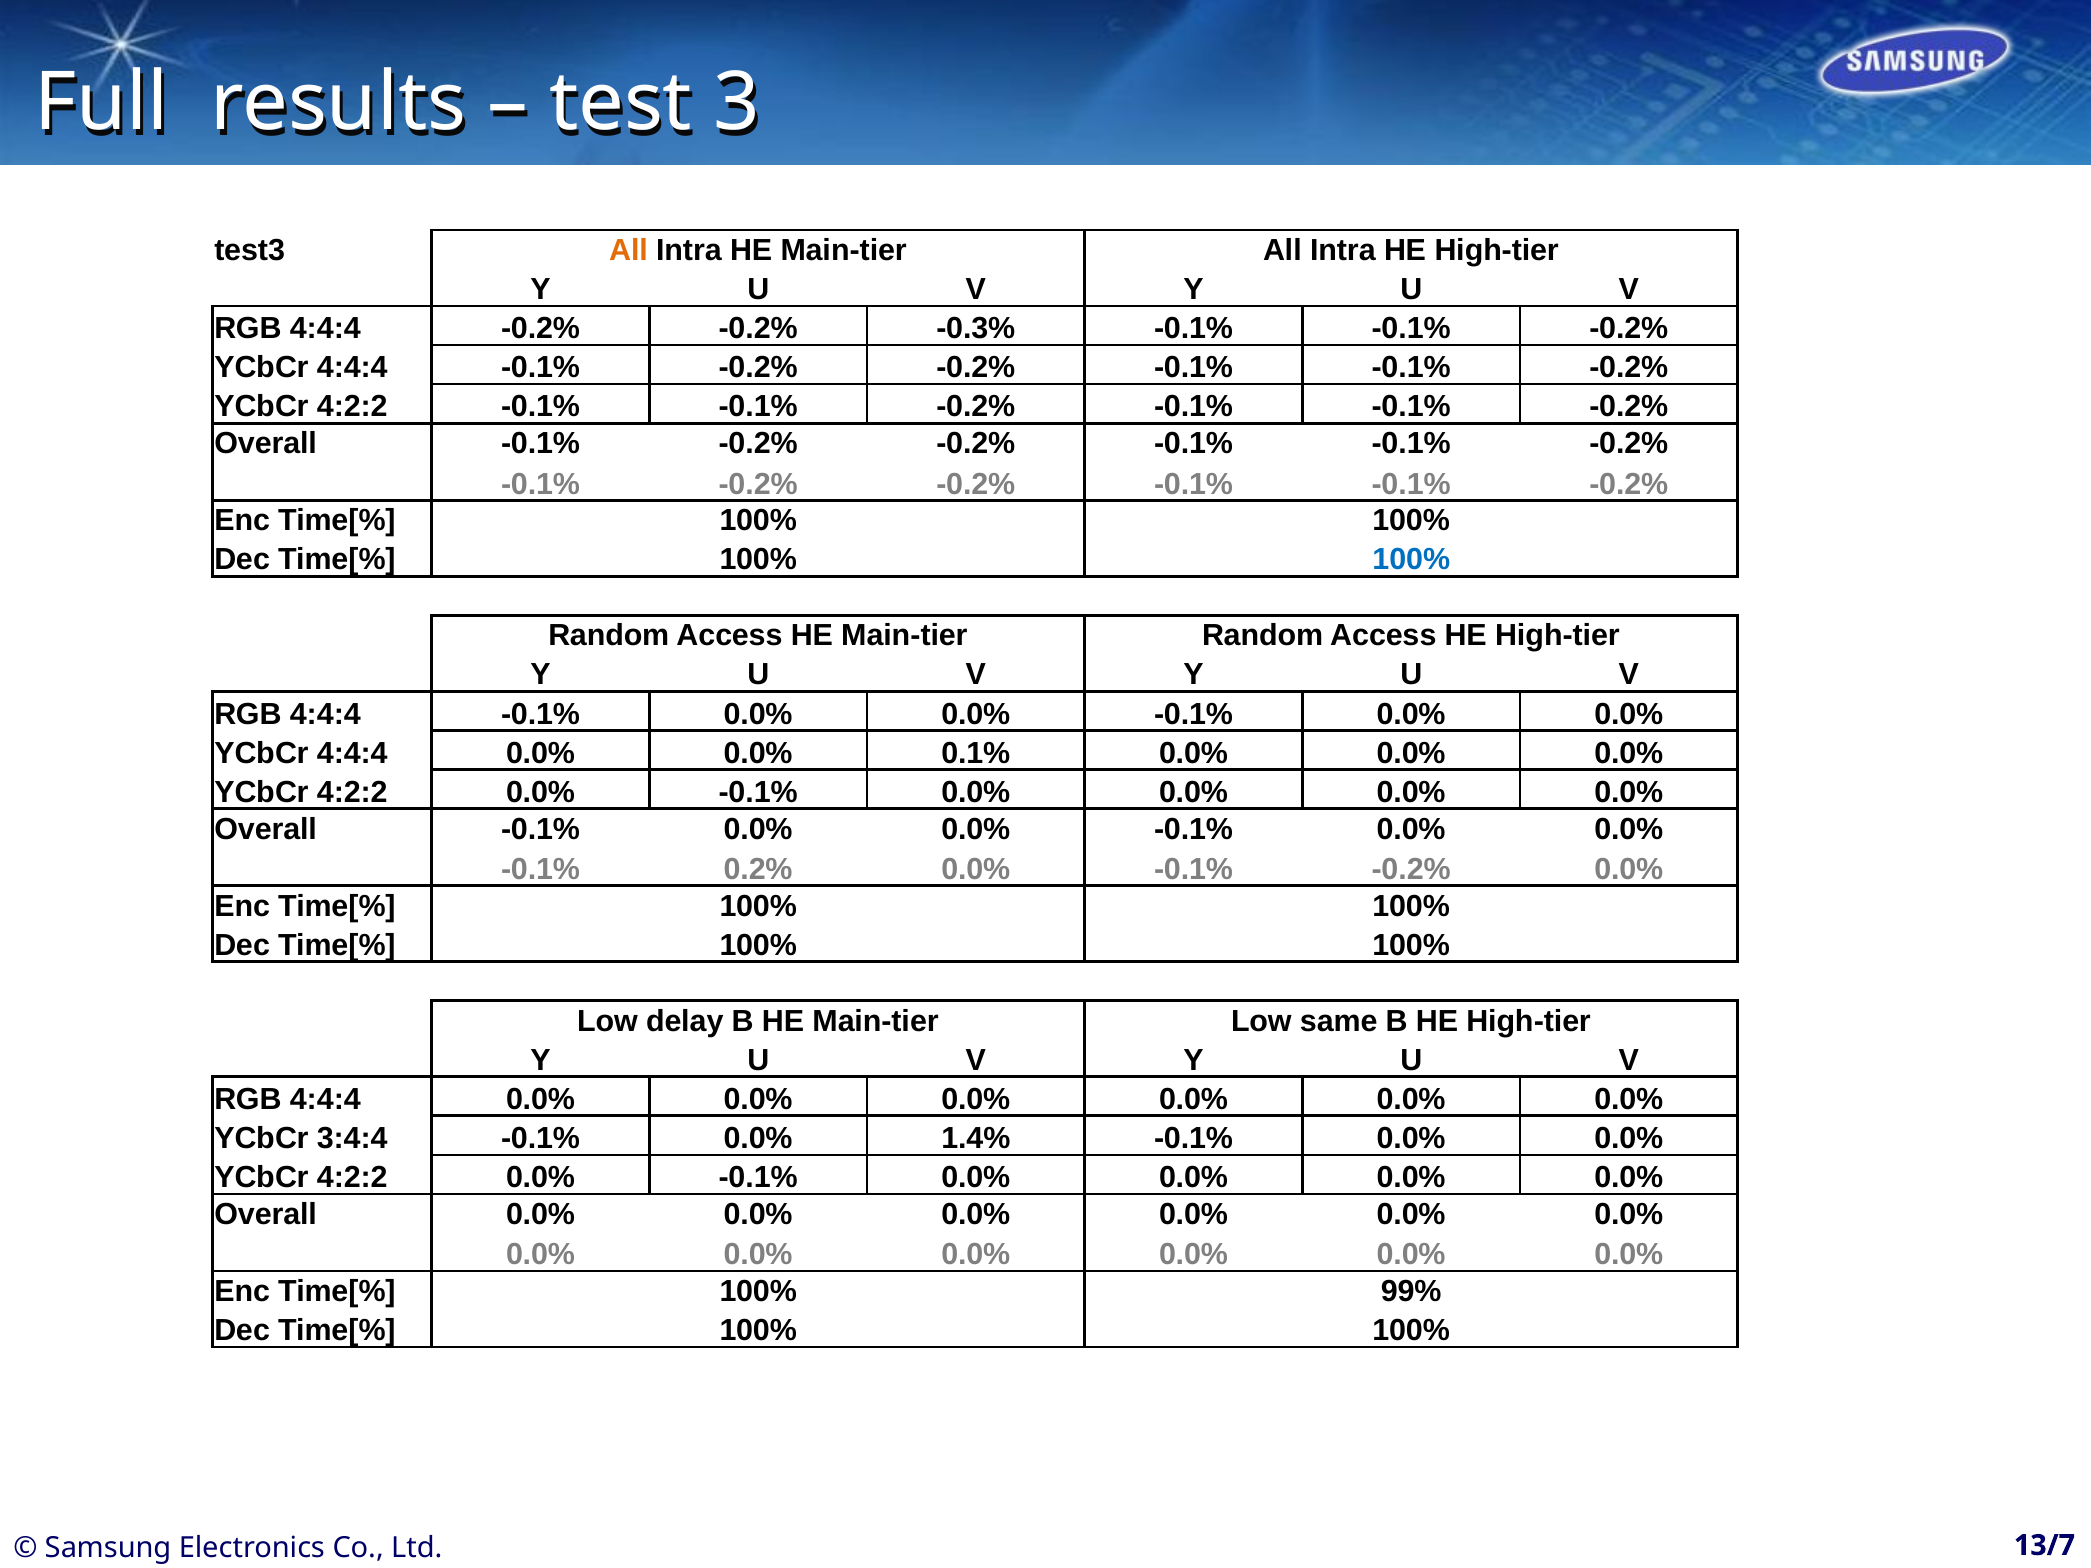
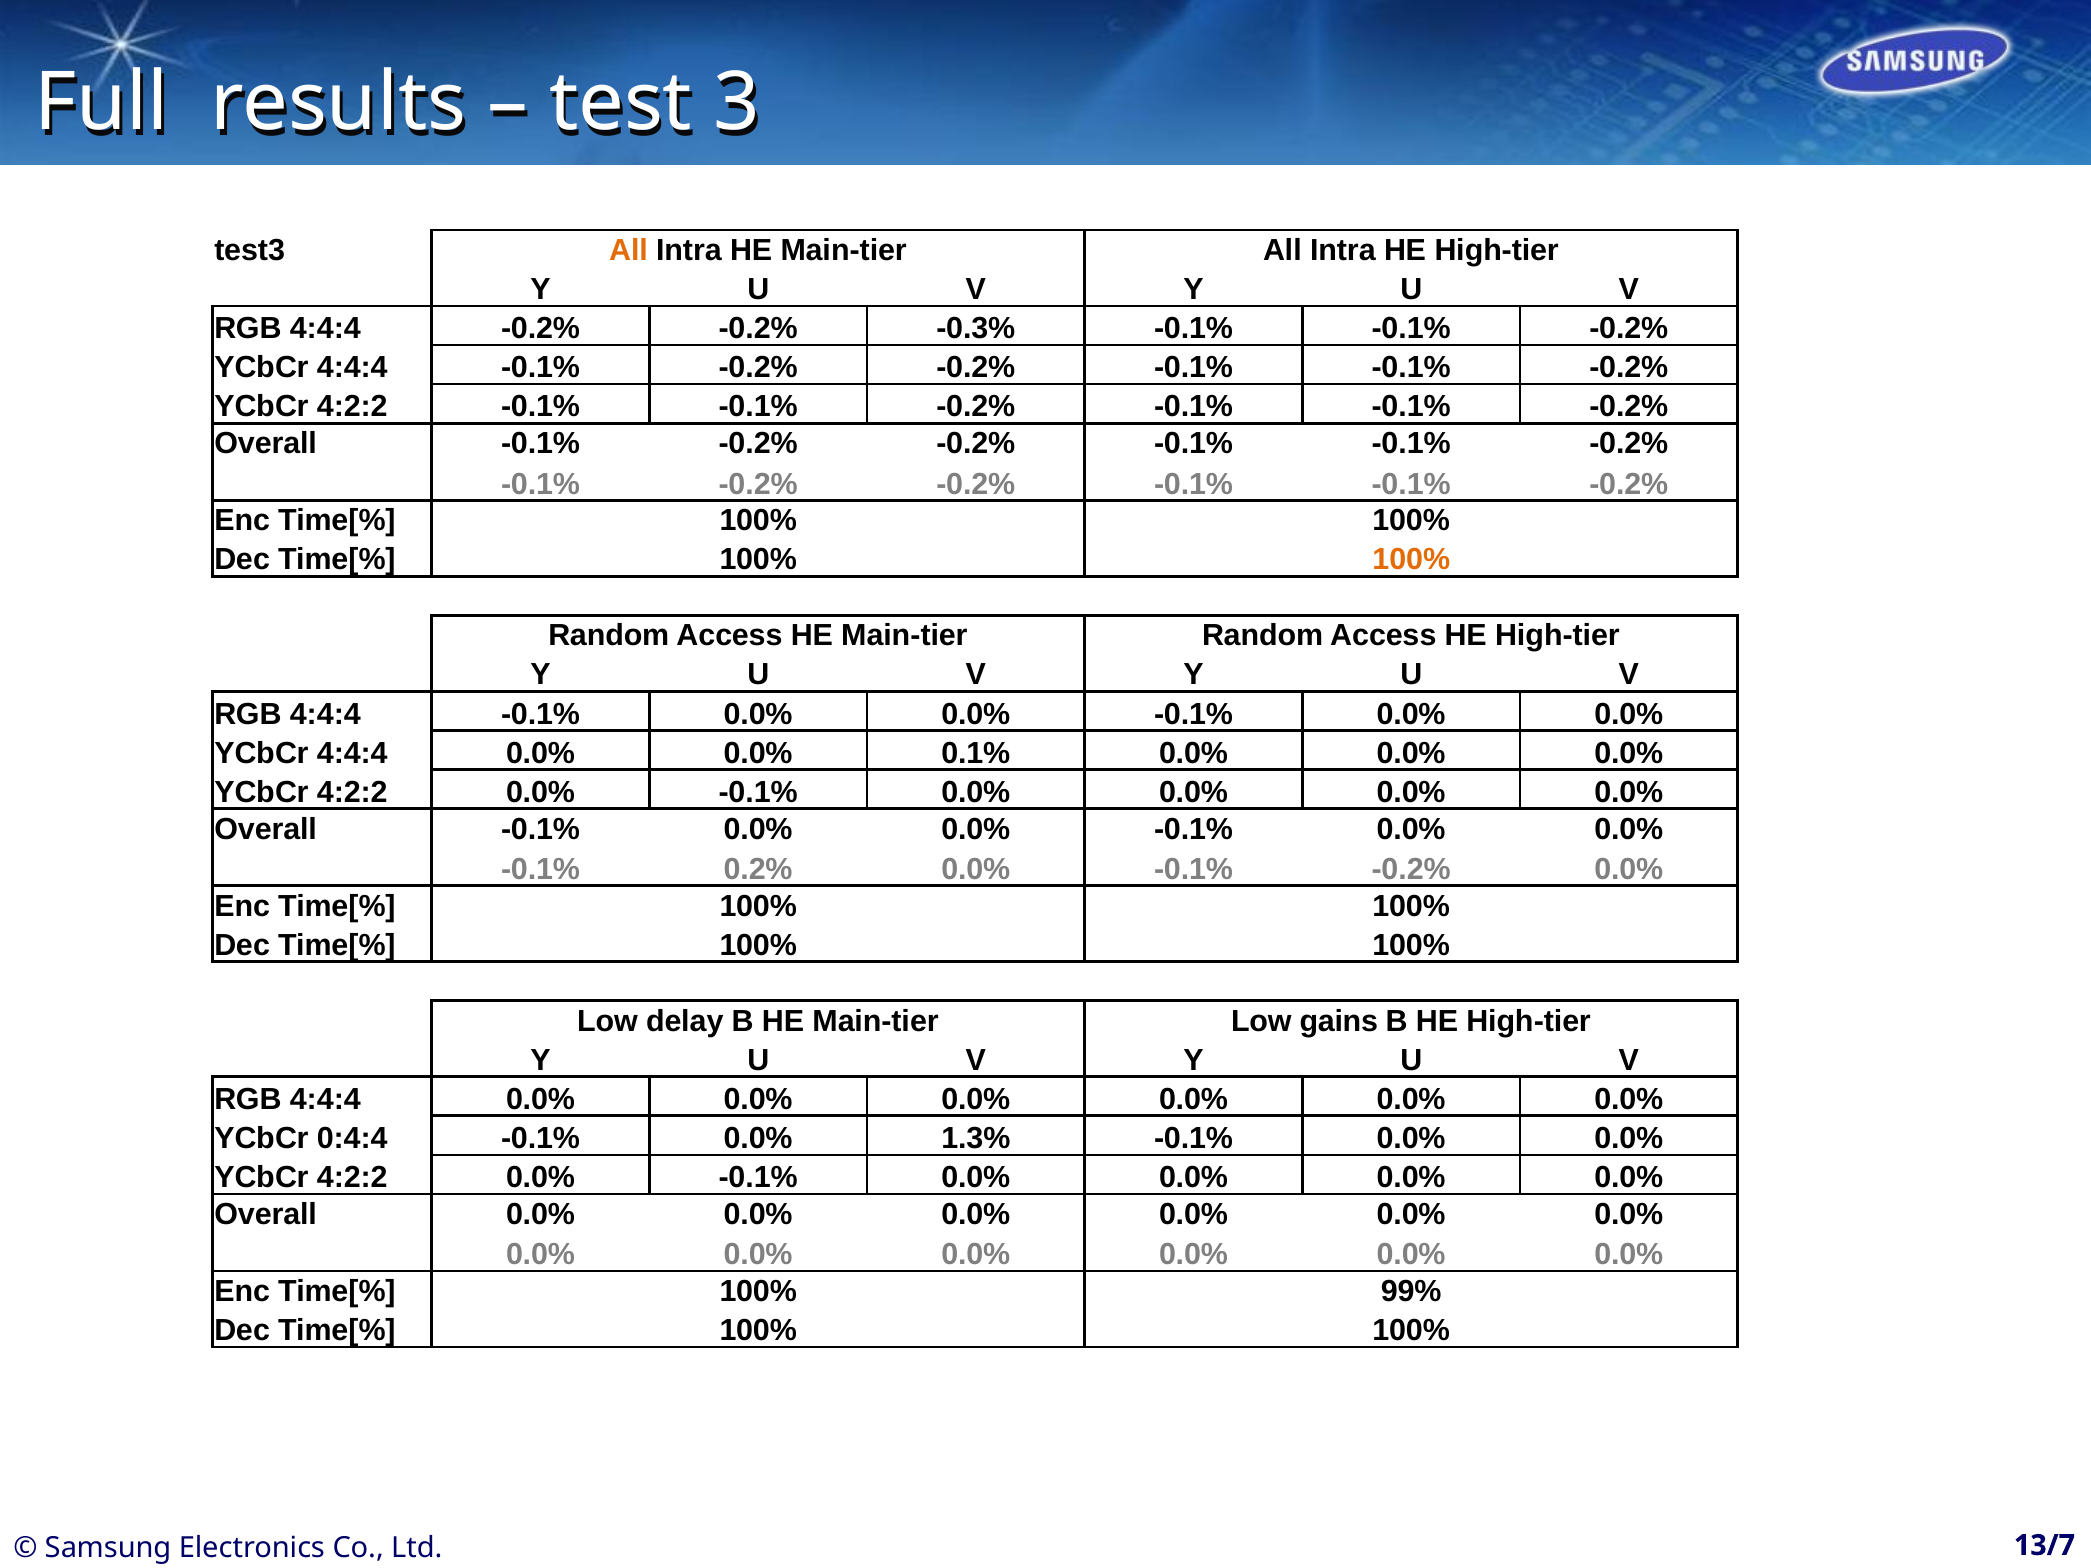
100% colour: blue -> orange (1411, 560)
same: same -> gains (1339, 1021)
3:4:4: 3:4:4 -> 0:4:4 (352, 1139)
1.4%: 1.4% -> 1.3% (976, 1139)
